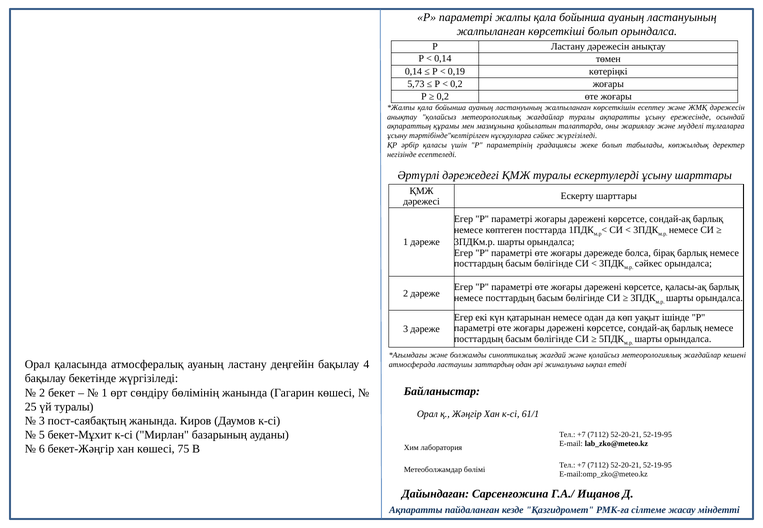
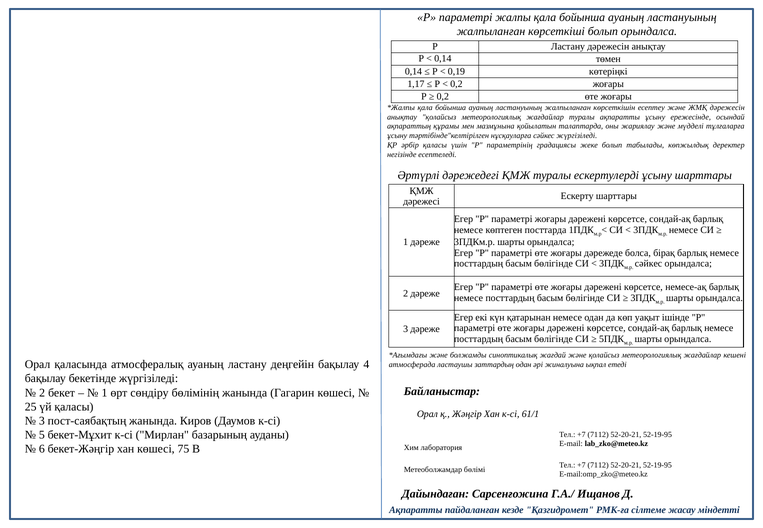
5,73: 5,73 -> 1,17 (416, 84)
қаласы-ақ: қаласы-ақ -> немесе-ақ (686, 287)
үй туралы: туралы -> қаласы (74, 407)
